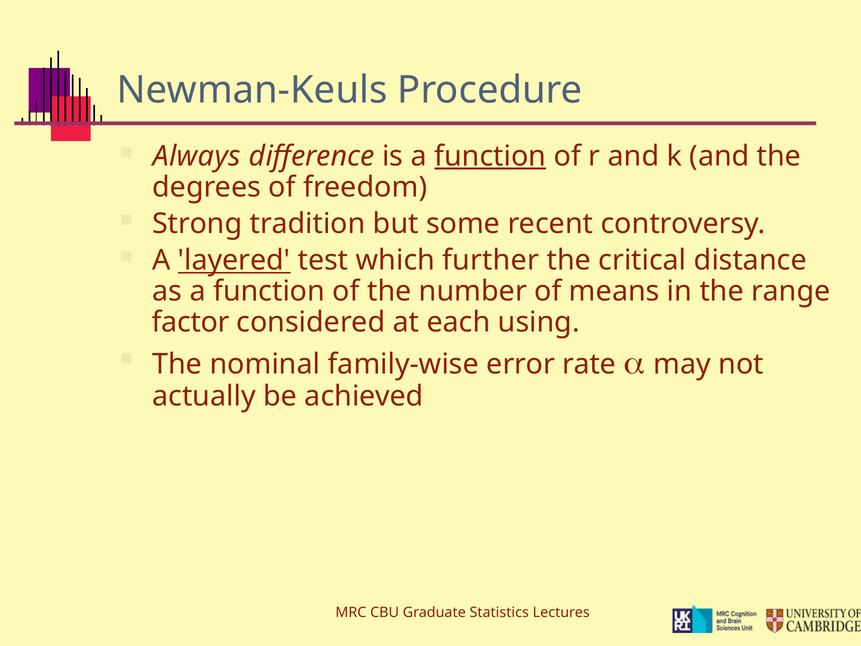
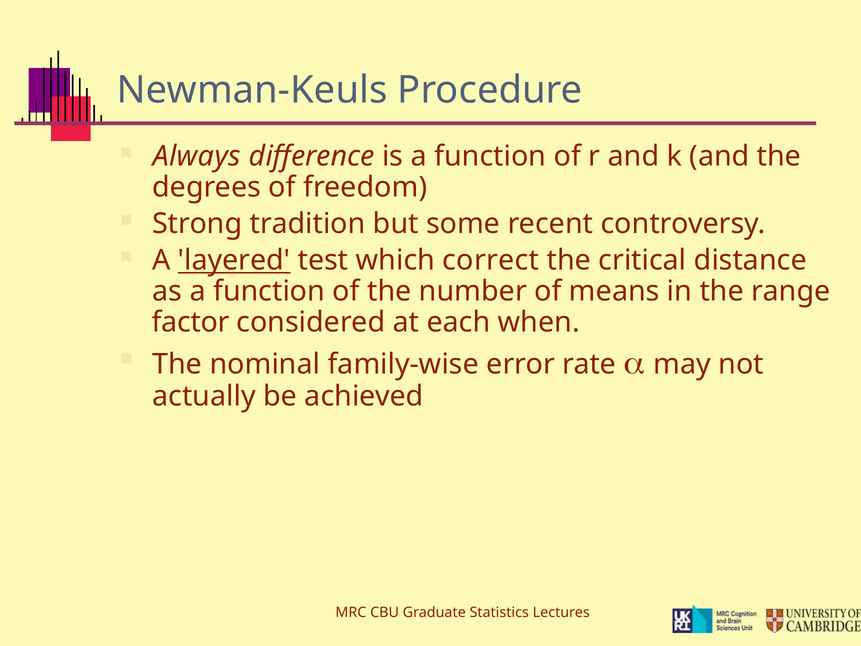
function underline: present -> none (490, 156)
further: further -> correct (491, 260)
using: using -> when (539, 322)
